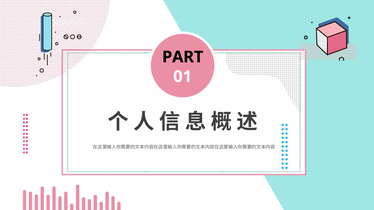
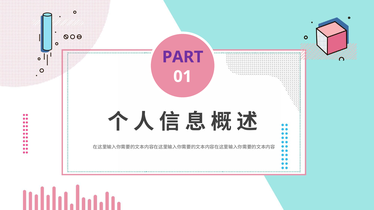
PART colour: black -> purple (183, 57)
